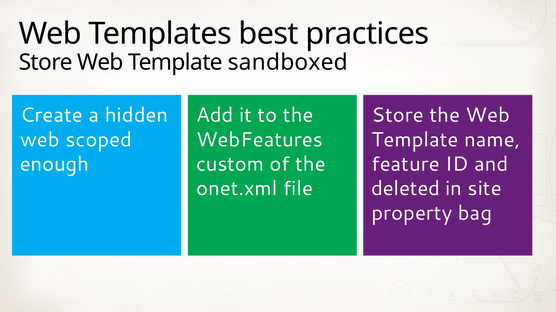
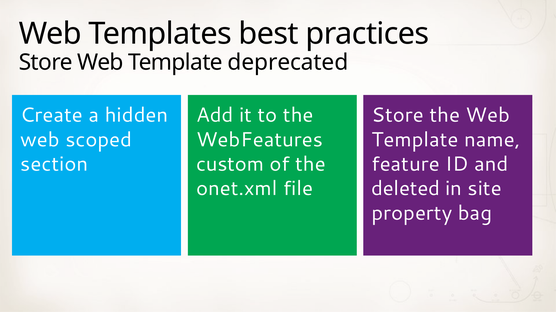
sandboxed: sandboxed -> deprecated (288, 63)
enough: enough -> section (54, 164)
